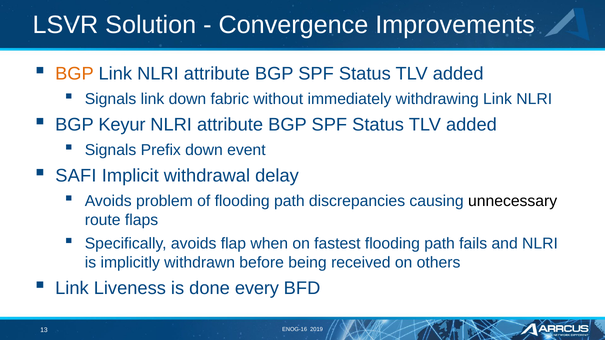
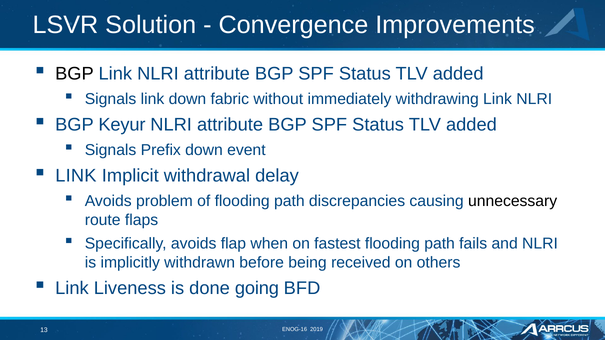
BGP colour: orange -> black (74, 74)
SAFI: SAFI -> LINK (76, 176)
every: every -> going (257, 289)
